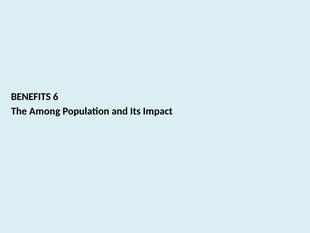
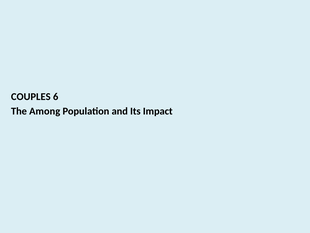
BENEFITS: BENEFITS -> COUPLES (31, 96)
